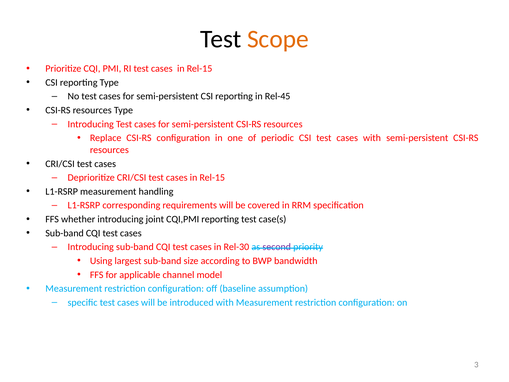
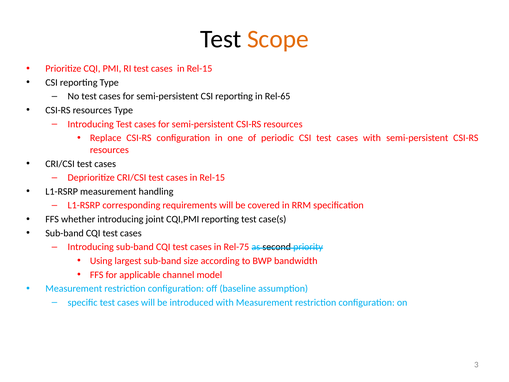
Rel-45: Rel-45 -> Rel-65 (278, 96)
Rel-30: Rel-30 -> Rel-75 (236, 247)
second colour: purple -> black (277, 247)
